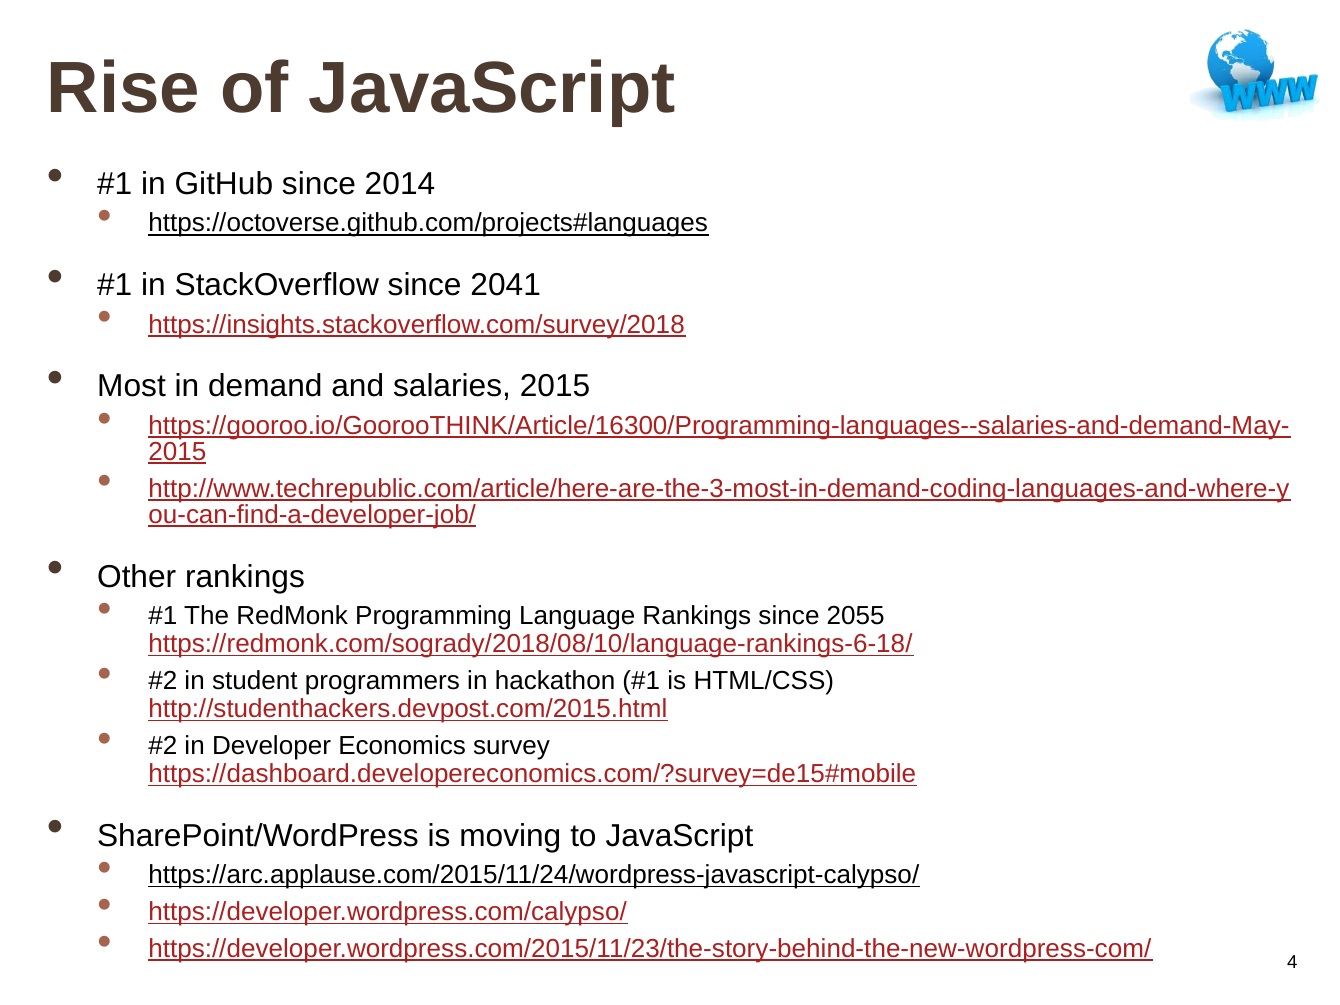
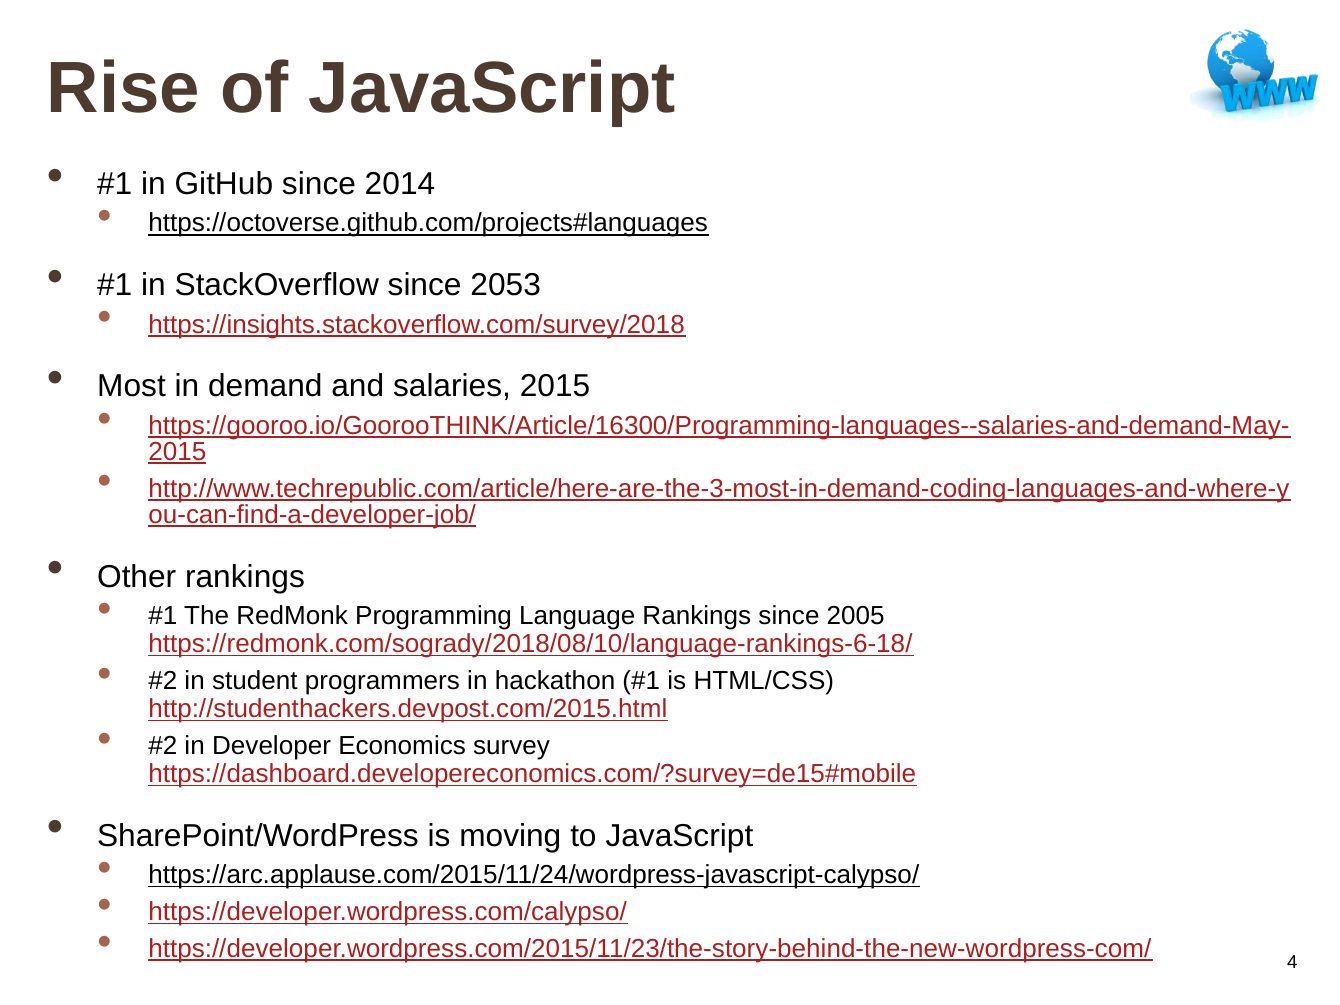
2041: 2041 -> 2053 (506, 285)
2055: 2055 -> 2005 (856, 616)
